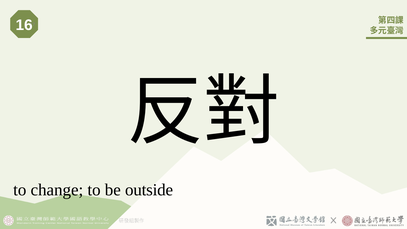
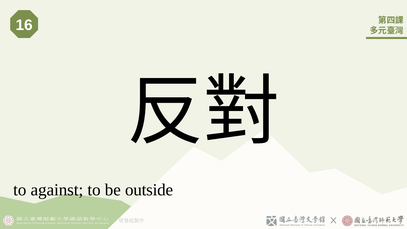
change: change -> against (57, 190)
